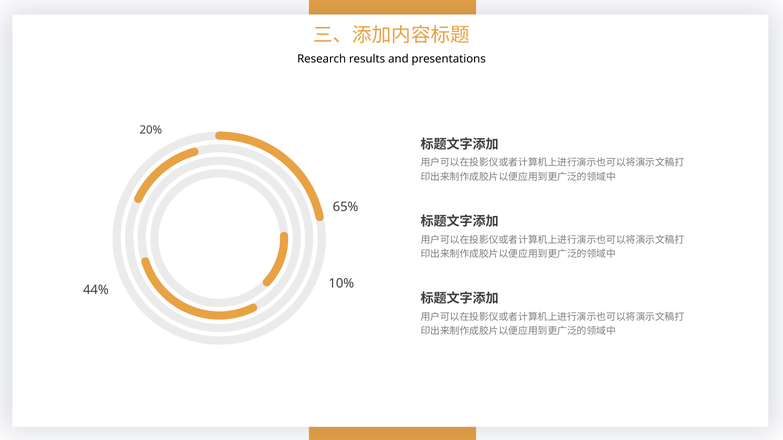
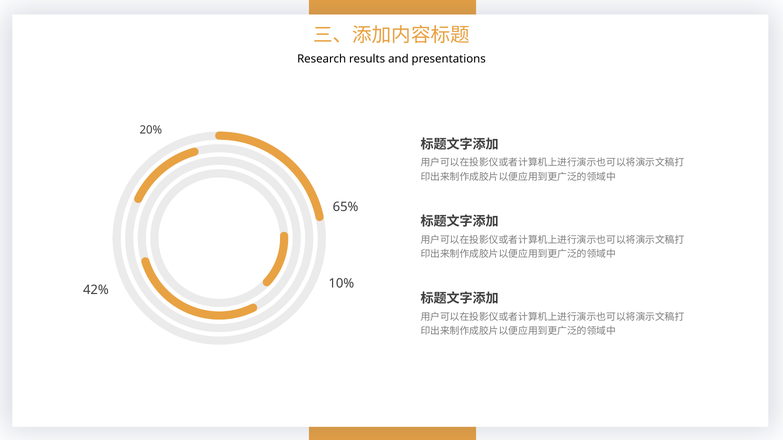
44%: 44% -> 42% (96, 290)
